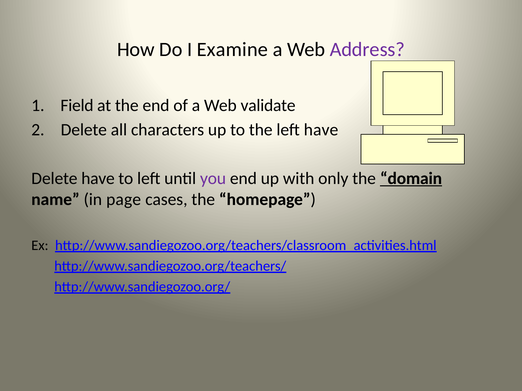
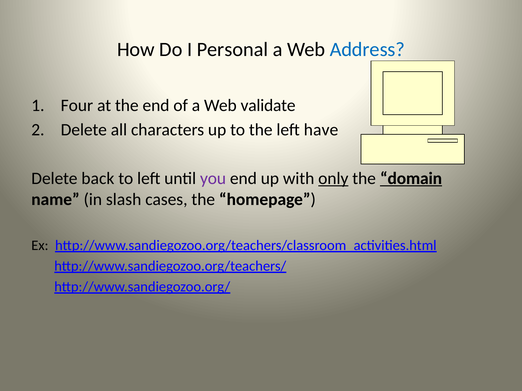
Examine: Examine -> Personal (232, 50)
Address colour: purple -> blue (367, 50)
Field: Field -> Four (77, 106)
Delete have: have -> back (98, 179)
only underline: none -> present (333, 179)
page: page -> slash (124, 200)
